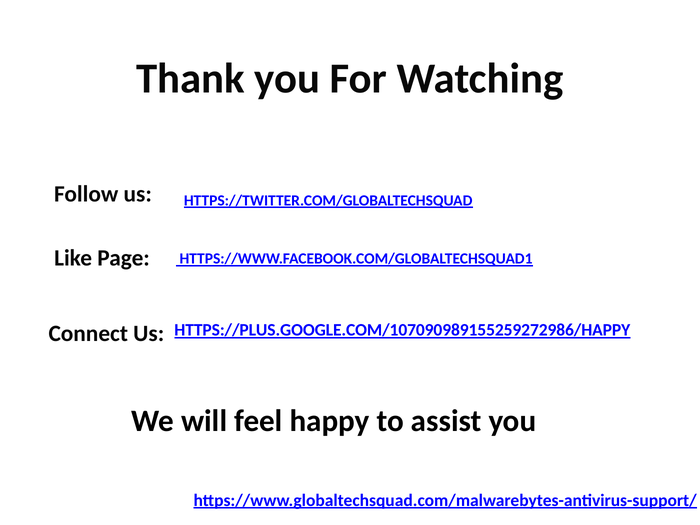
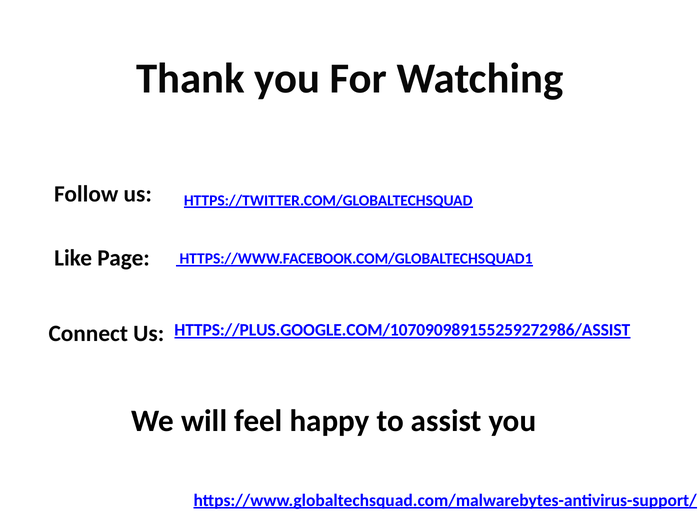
HTTPS://PLUS.GOOGLE.COM/107090989155259272986/HAPPY: HTTPS://PLUS.GOOGLE.COM/107090989155259272986/HAPPY -> HTTPS://PLUS.GOOGLE.COM/107090989155259272986/ASSIST (402, 330)
